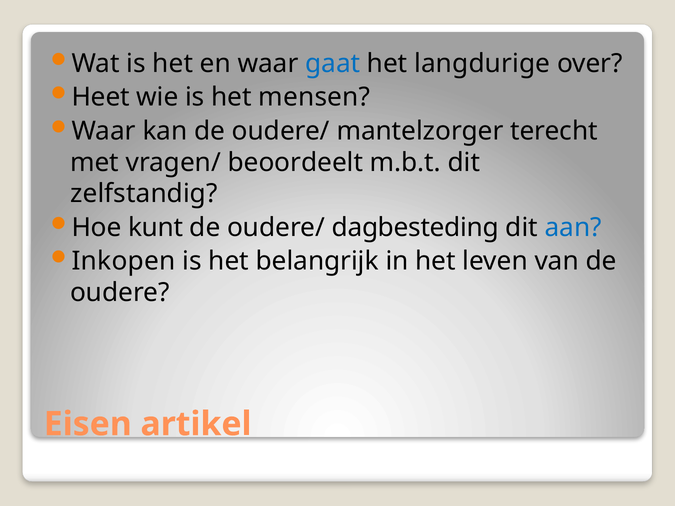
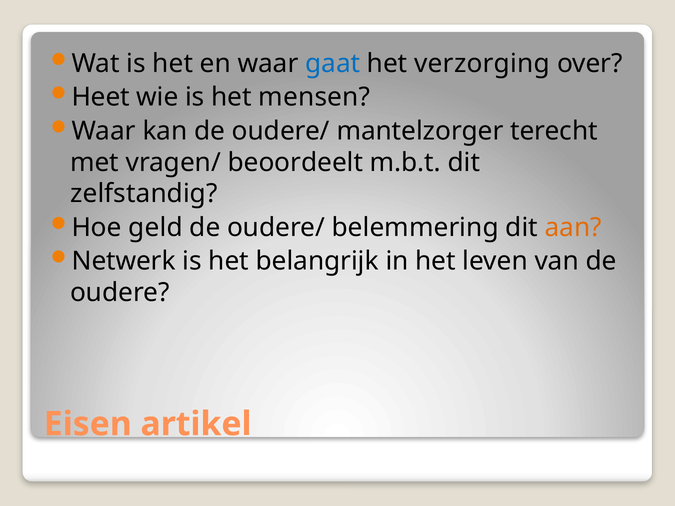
langdurige: langdurige -> verzorging (482, 63)
kunt: kunt -> geld (156, 228)
dagbesteding: dagbesteding -> belemmering (415, 228)
aan colour: blue -> orange (573, 228)
Inkopen: Inkopen -> Netwerk (124, 261)
